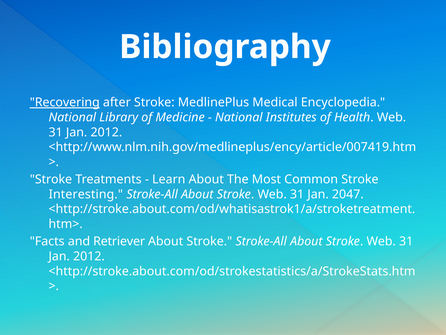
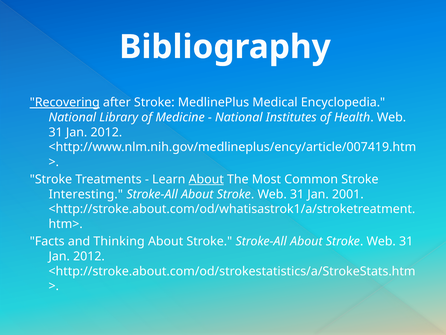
About underline: none -> present (206, 179)
2047: 2047 -> 2001 (348, 194)
Retriever: Retriever -> Thinking (119, 241)
